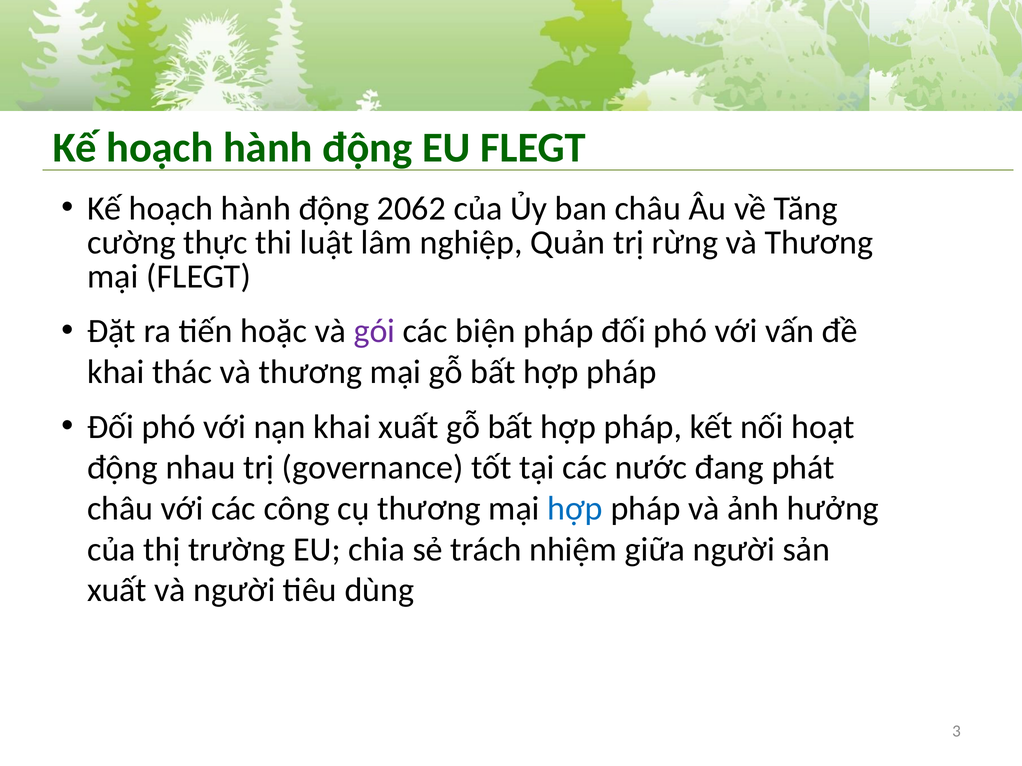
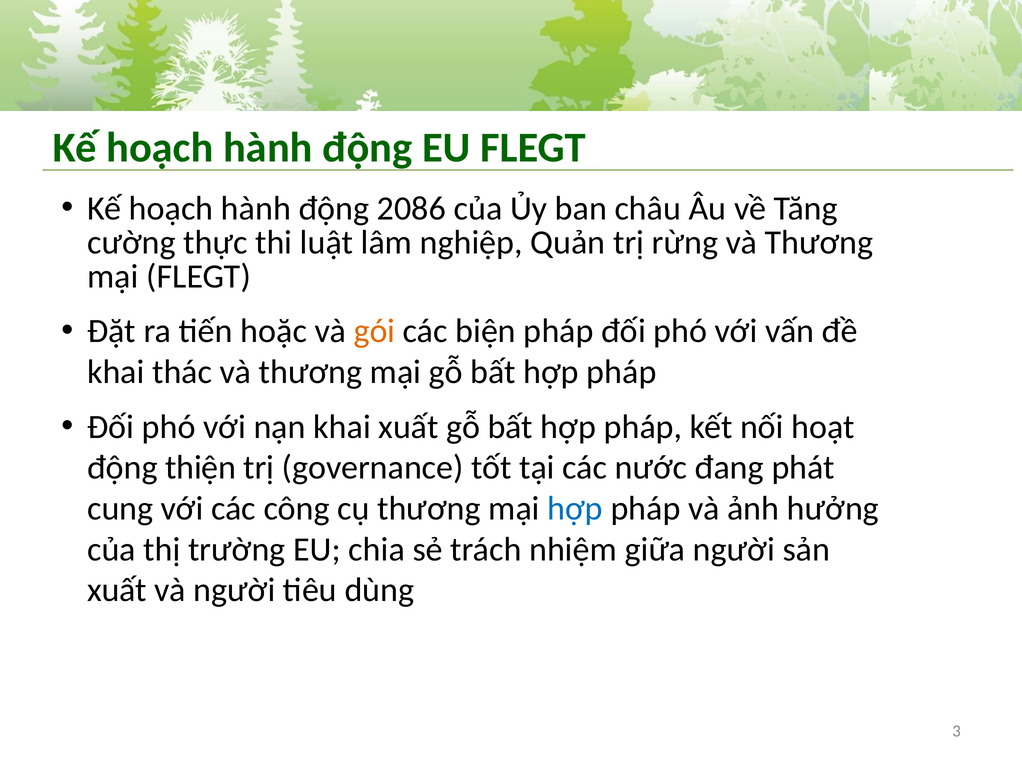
2062: 2062 -> 2086 (411, 209)
gói colour: purple -> orange (374, 331)
nhau: nhau -> thiện (201, 468)
châu: châu -> cung (120, 509)
